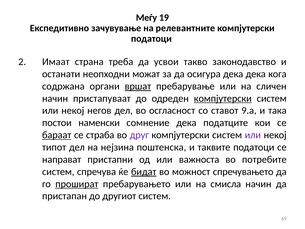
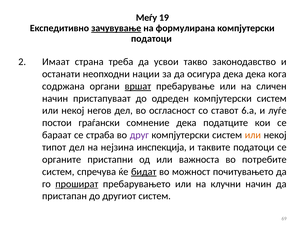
зачувување underline: none -> present (116, 28)
релевантните: релевантните -> формулирана (185, 28)
можат: можат -> нации (146, 74)
компјутерски underline: present -> none (223, 98)
9.а: 9.а -> 6.а (249, 111)
така: така -> луѓе (277, 111)
наменски: наменски -> граѓански (99, 123)
бараат underline: present -> none (57, 135)
или colour: purple -> orange (253, 135)
поштенска: поштенска -> инспекција (162, 147)
направат: направат -> органите (62, 159)
спречувањето: спречувањето -> почитувањето (243, 172)
смисла: смисла -> клучни (226, 184)
